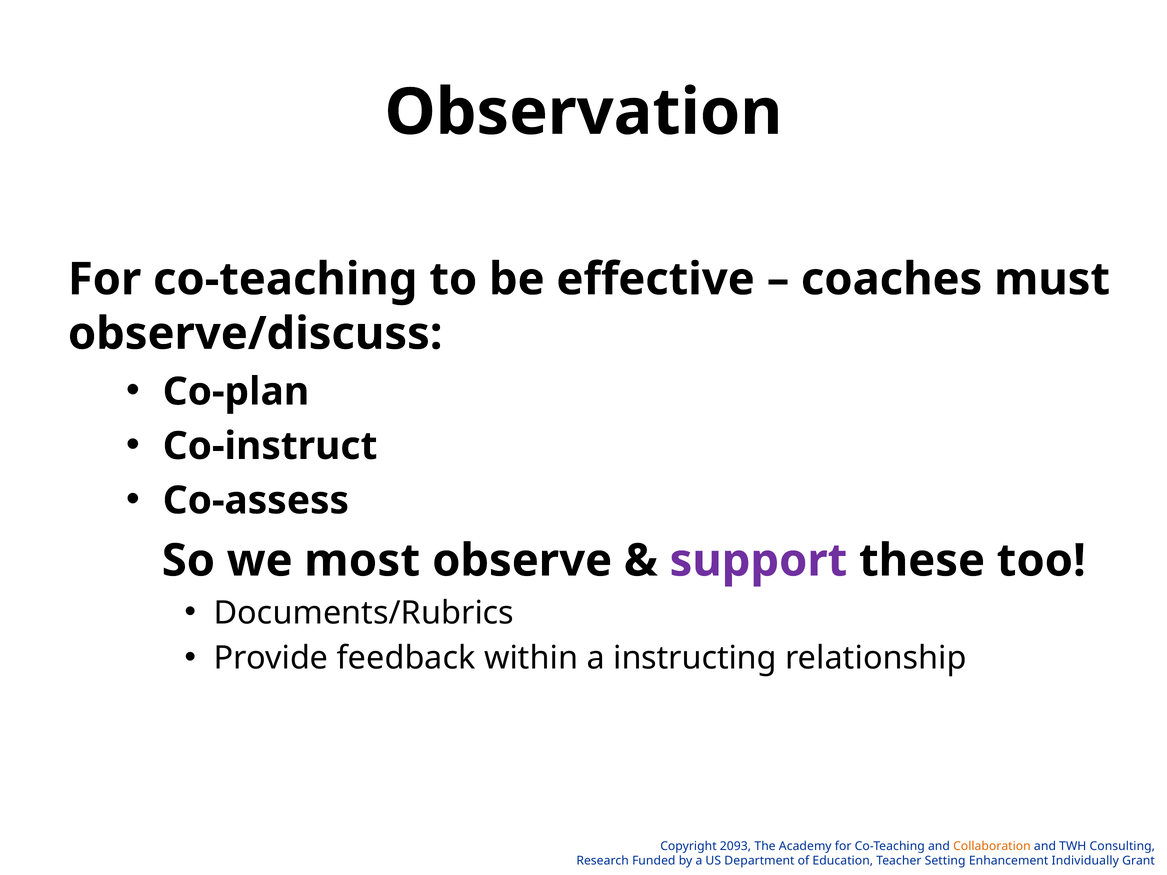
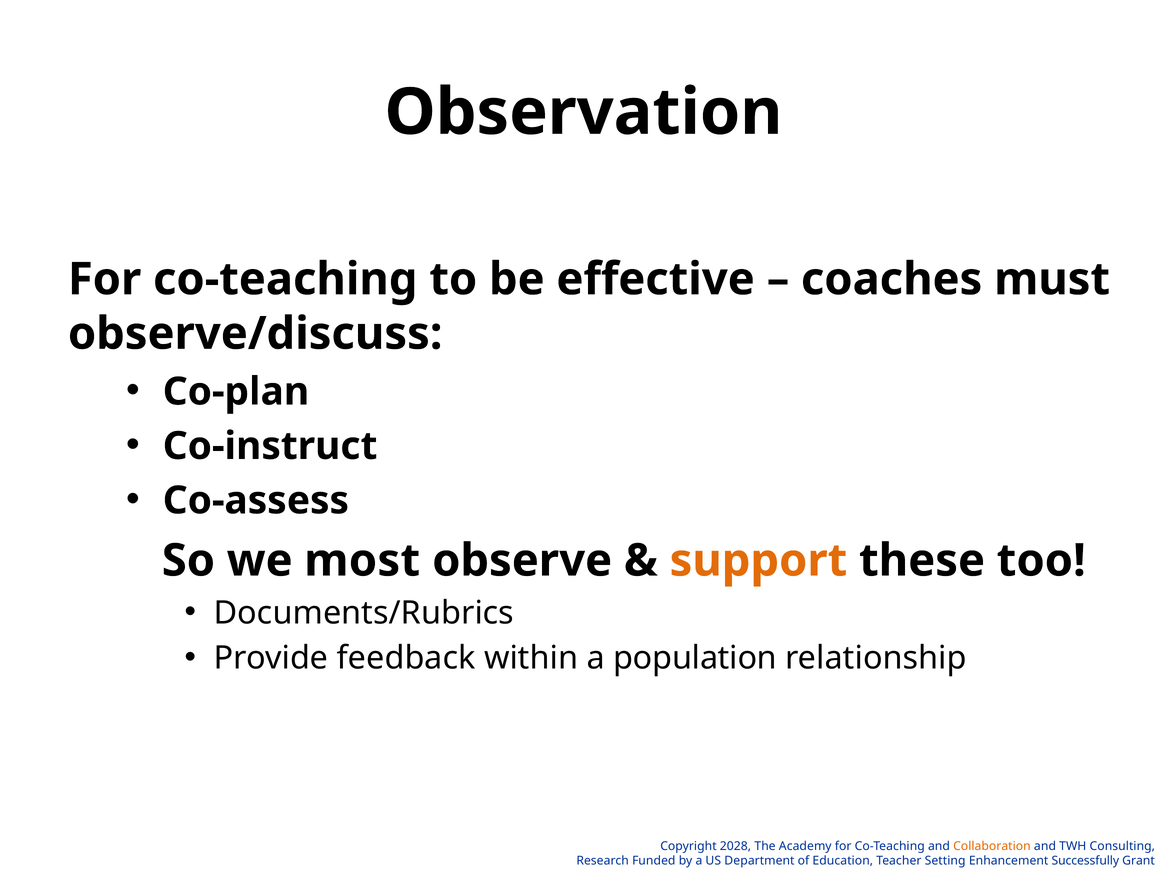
support colour: purple -> orange (758, 561)
instructing: instructing -> population (695, 658)
2093: 2093 -> 2028 (735, 846)
Individually: Individually -> Successfully (1085, 861)
